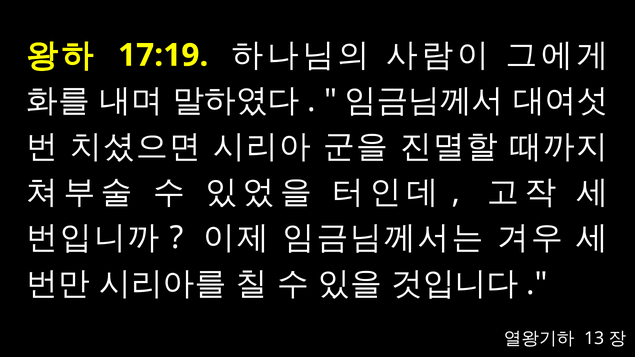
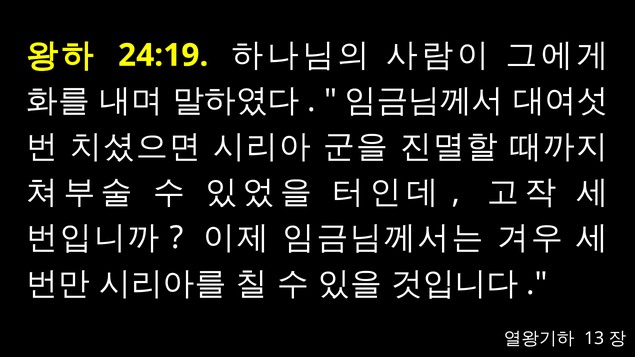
17:19: 17:19 -> 24:19 (163, 55)
